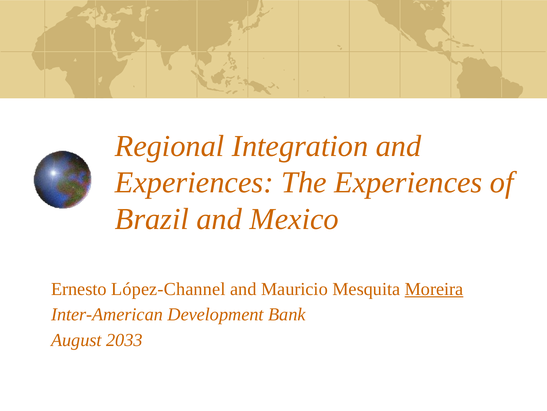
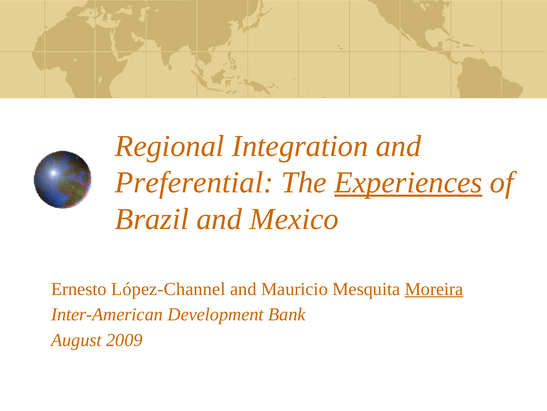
Experiences: Experiences -> Preferential (194, 182)
Experiences underline: none -> present (408, 182)
2033: 2033 -> 2009 (124, 339)
